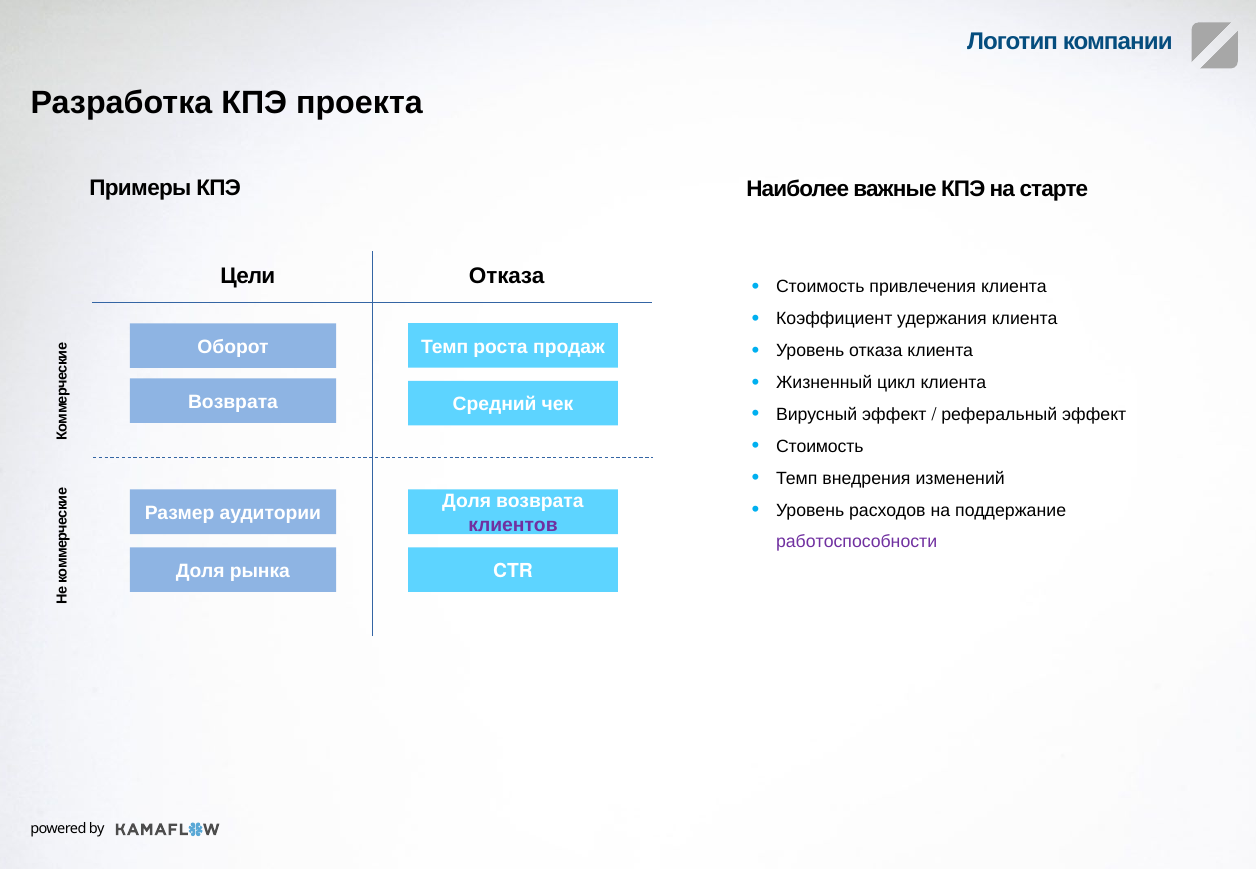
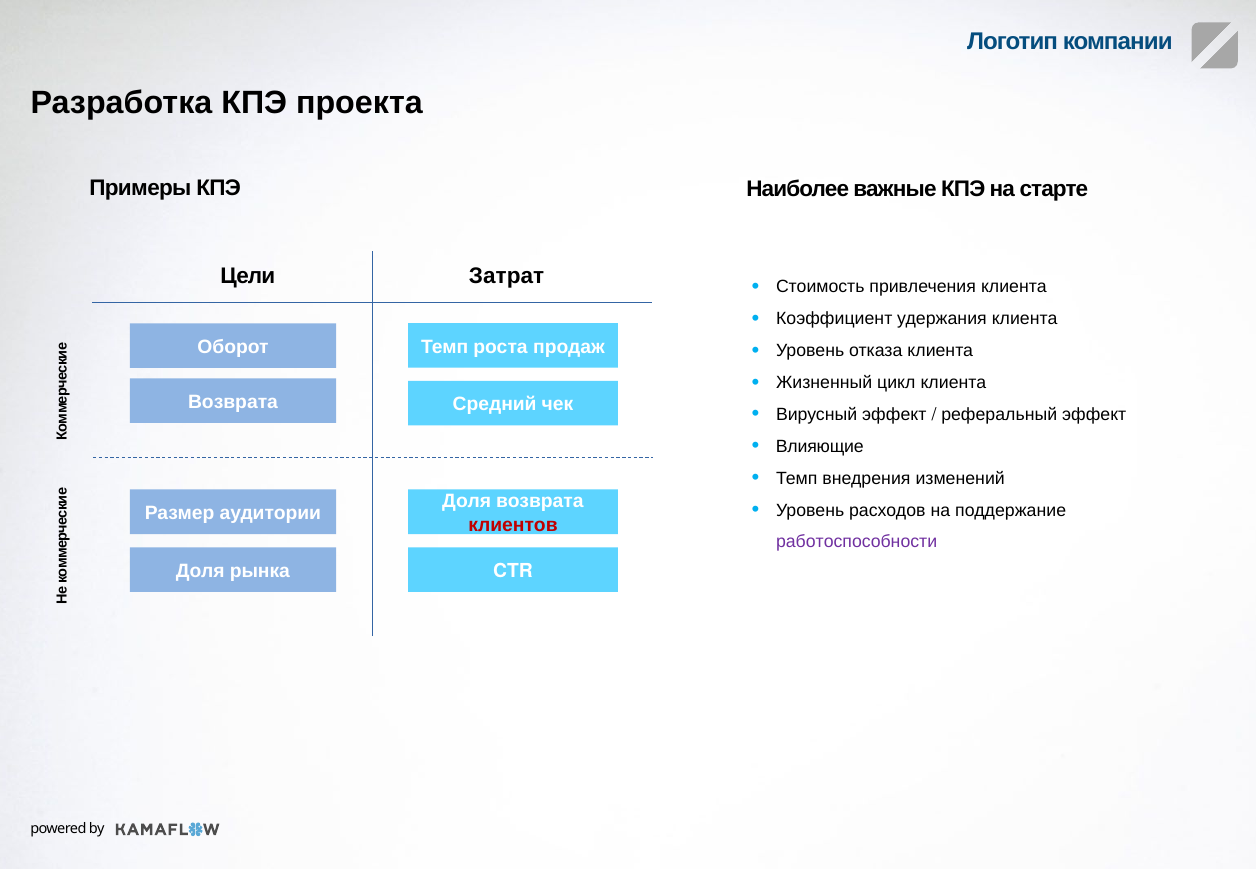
Цели Отказа: Отказа -> Затрат (507, 276)
Стоимость: Стоимость -> Влияющие (820, 447)
клиентов colour: purple -> red (513, 525)
